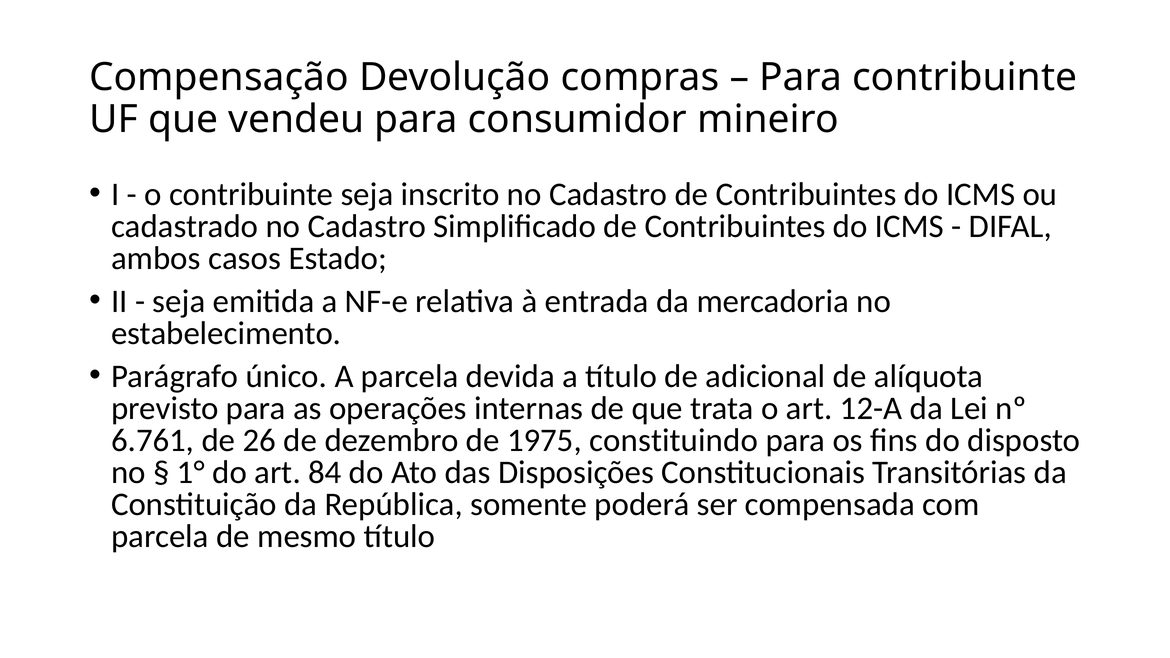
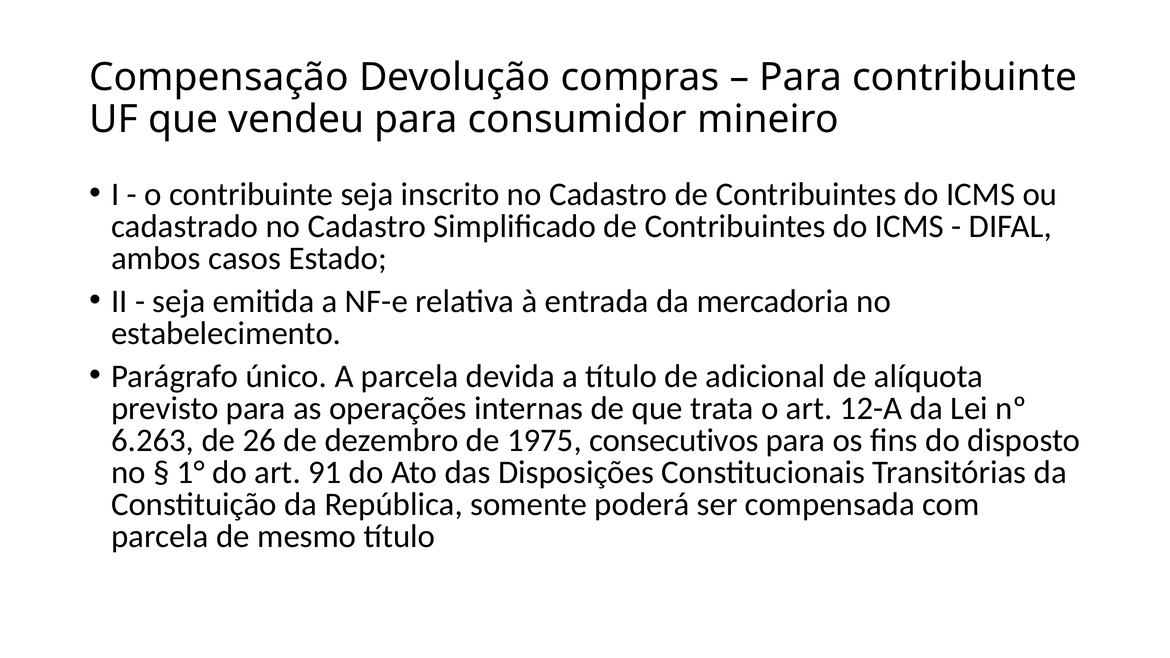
6.761: 6.761 -> 6.263 (153, 440)
constituindo: constituindo -> consecutivos (674, 440)
84: 84 -> 91 (325, 472)
